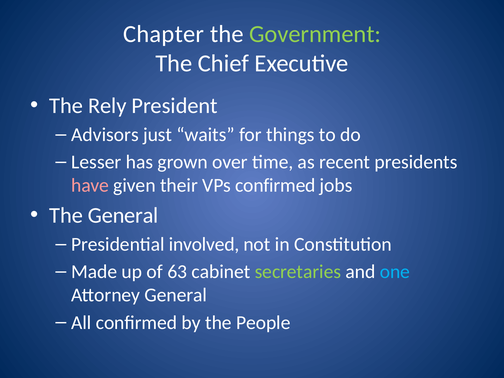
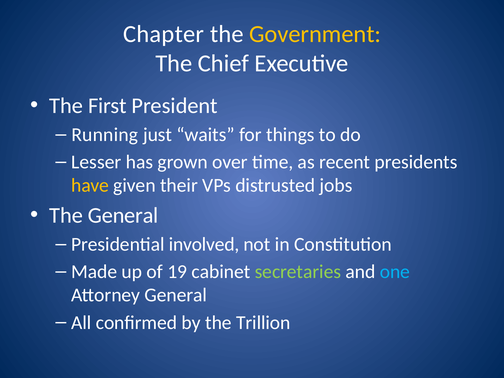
Government colour: light green -> yellow (315, 34)
Rely: Rely -> First (107, 106)
Advisors: Advisors -> Running (105, 135)
have colour: pink -> yellow (90, 186)
VPs confirmed: confirmed -> distrusted (275, 186)
63: 63 -> 19 (177, 272)
People: People -> Trillion (263, 323)
